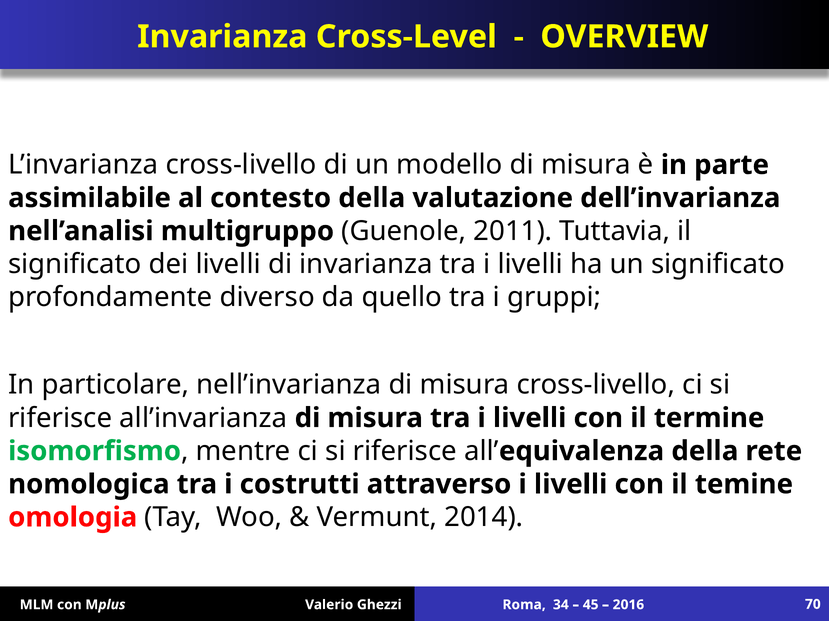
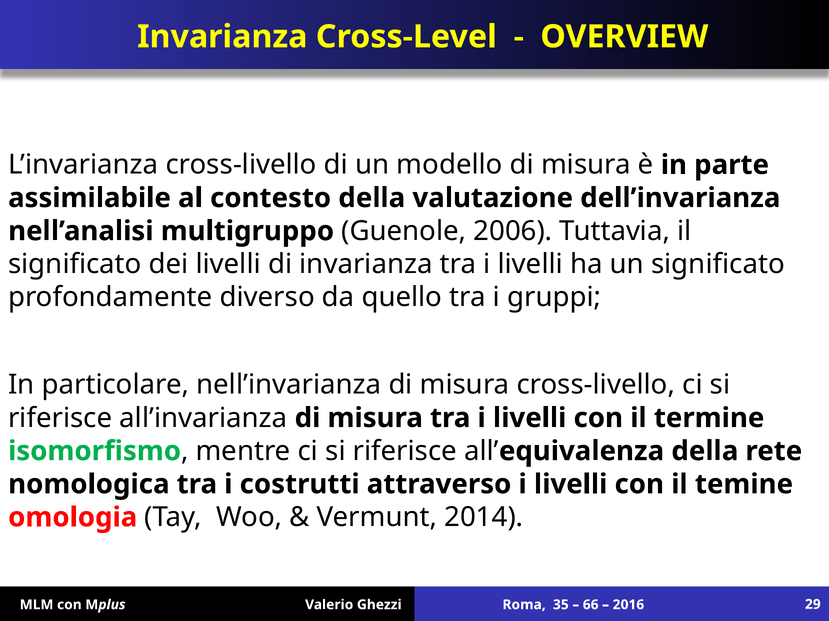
2011: 2011 -> 2006 (513, 231)
34: 34 -> 35 (561, 605)
45: 45 -> 66 (591, 605)
70: 70 -> 29 (813, 605)
